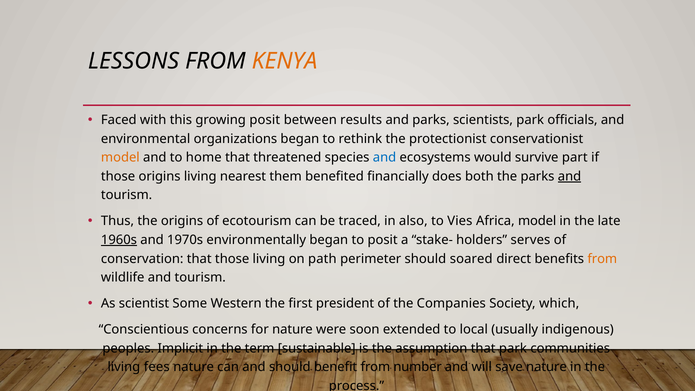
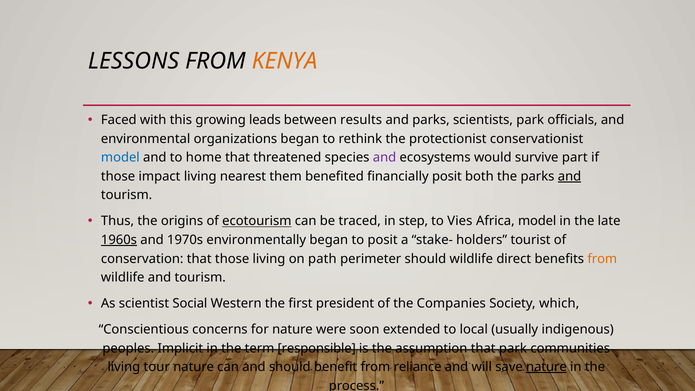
growing posit: posit -> leads (265, 120)
model colour: orange -> blue (120, 158)
and colour: blue -> purple (385, 158)
those origins: origins -> impact (160, 176)
financially does: does -> posit (447, 176)
ecotourism underline: none -> present (257, 221)
also: also -> step (413, 221)
serves: serves -> tourist (531, 240)
should soared: soared -> wildlife (471, 259)
Some: Some -> Social (190, 303)
sustainable: sustainable -> responsible (317, 348)
fees: fees -> tour (157, 367)
number: number -> reliance (418, 367)
nature underline: none -> present (546, 367)
